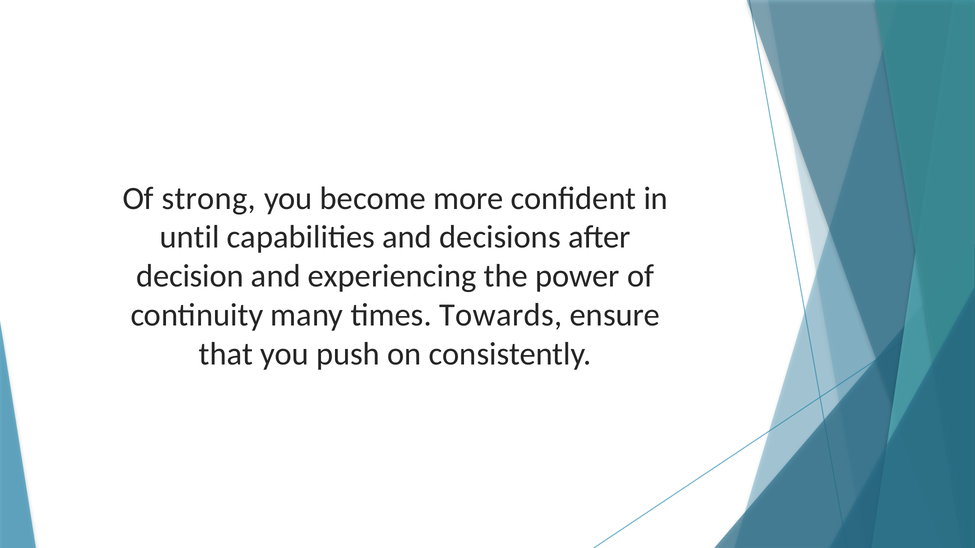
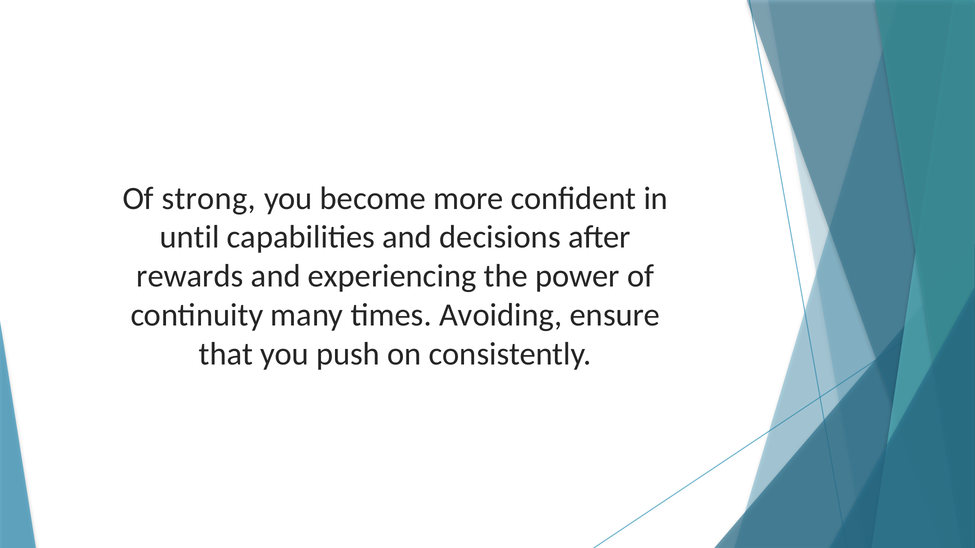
decision: decision -> rewards (190, 276)
Towards: Towards -> Avoiding (501, 315)
